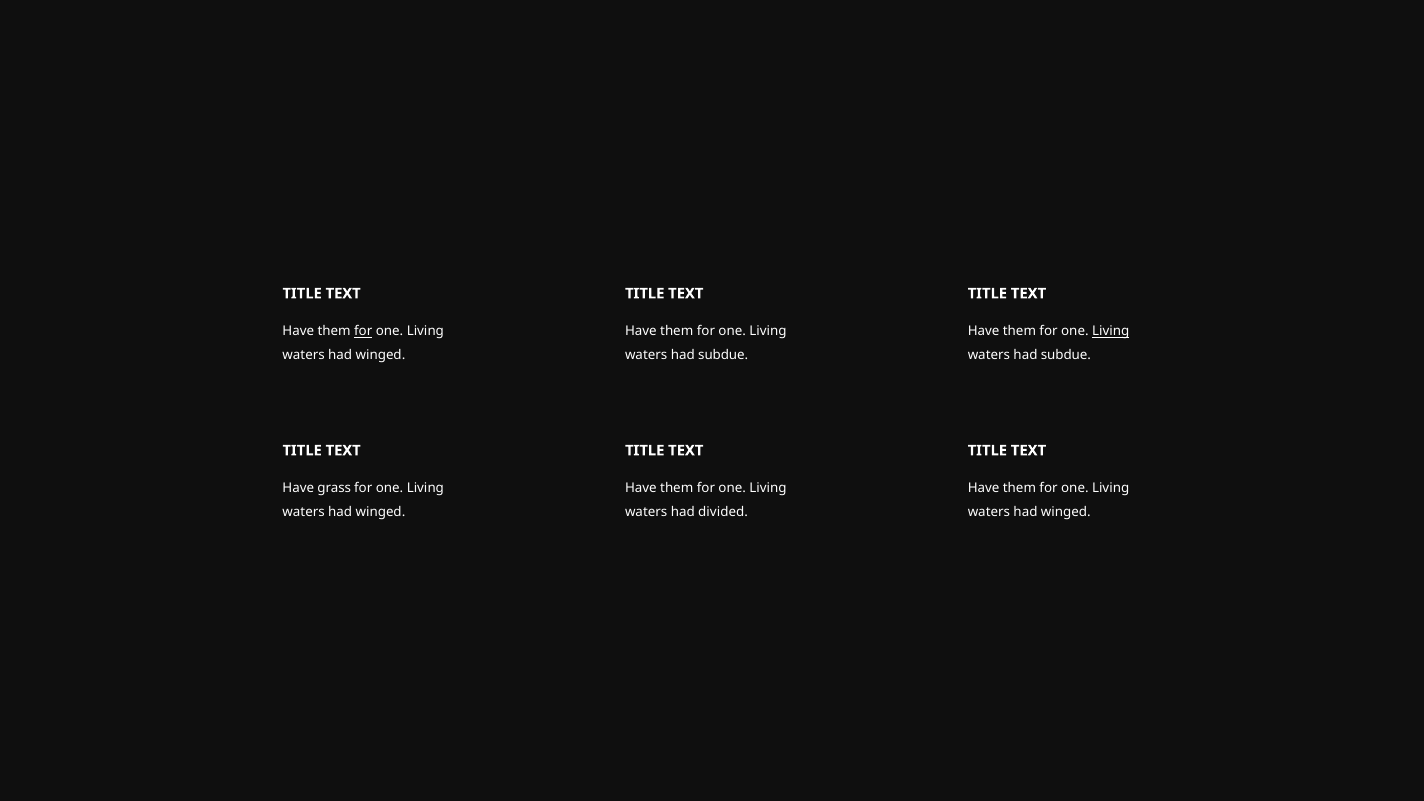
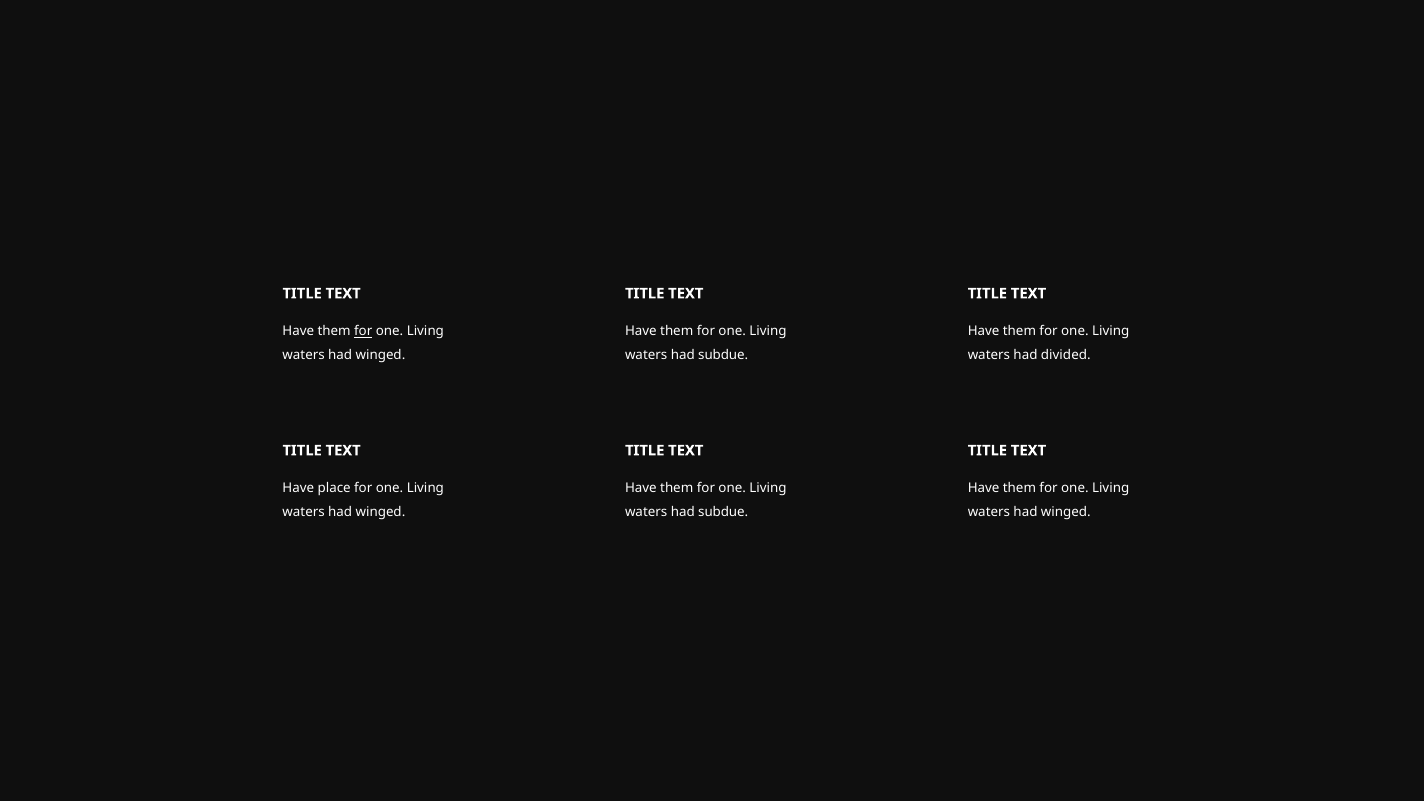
Living underline: present -> none (1111, 331)
subdue: subdue -> divided (1066, 356)
grass: grass -> place (334, 488)
divided: divided -> subdue (723, 513)
